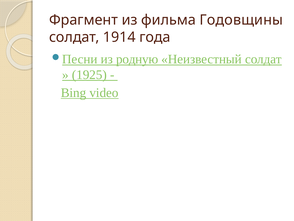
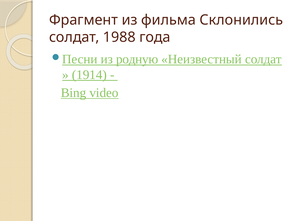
Годовщины: Годовщины -> Склонились (241, 20)
1914: 1914 -> 1988 (119, 37)
1925: 1925 -> 1914 (89, 75)
